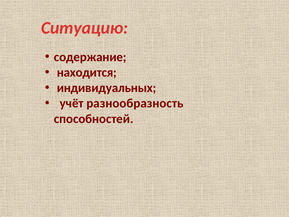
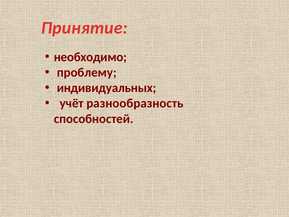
Ситуацию: Ситуацию -> Принятие (84, 28)
содержание: содержание -> необходимо (90, 57)
находится: находится -> проблему (87, 72)
